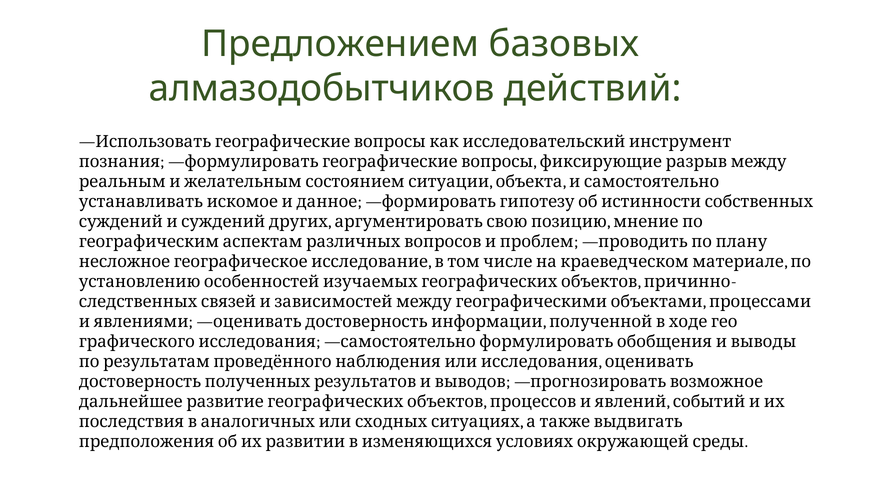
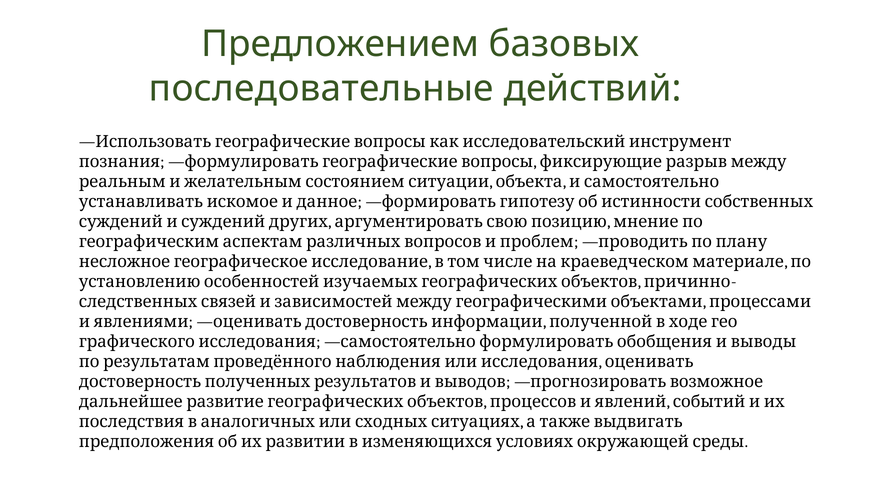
алмазодобытчиков: алмазодобытчиков -> последовательные (321, 89)
